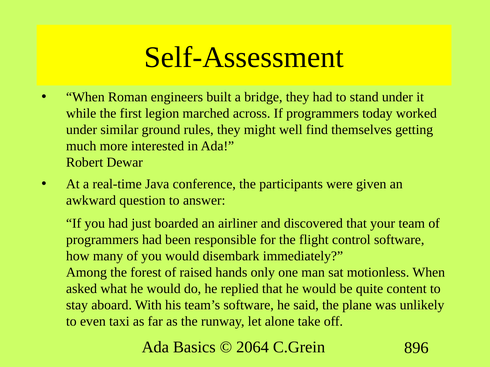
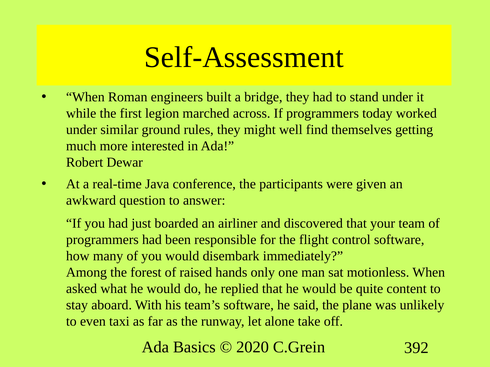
2064: 2064 -> 2020 (253, 348)
896: 896 -> 392 (416, 348)
